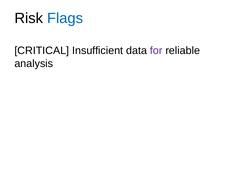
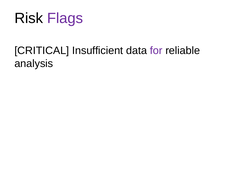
Flags colour: blue -> purple (65, 18)
